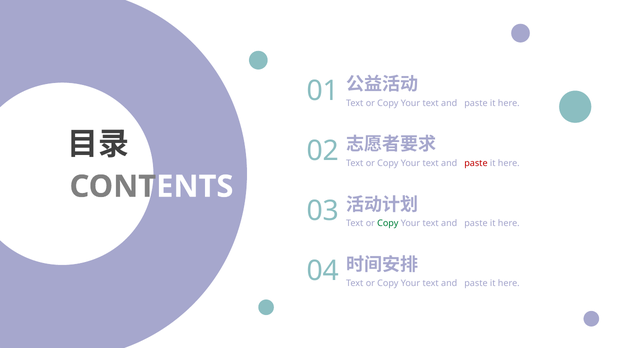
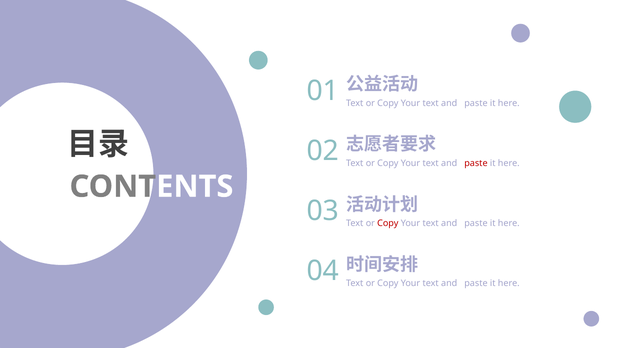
Copy colour: green -> red (388, 223)
